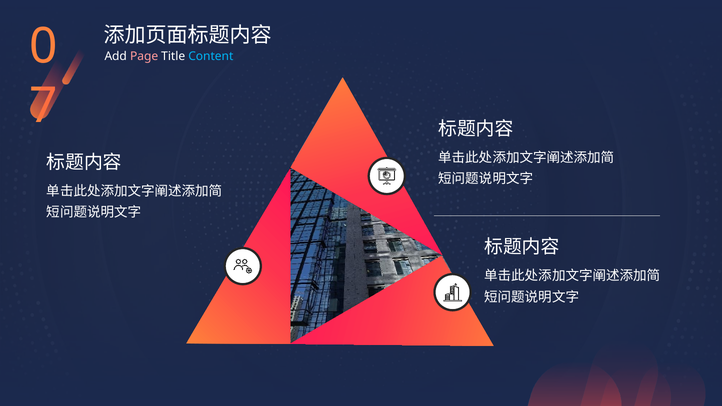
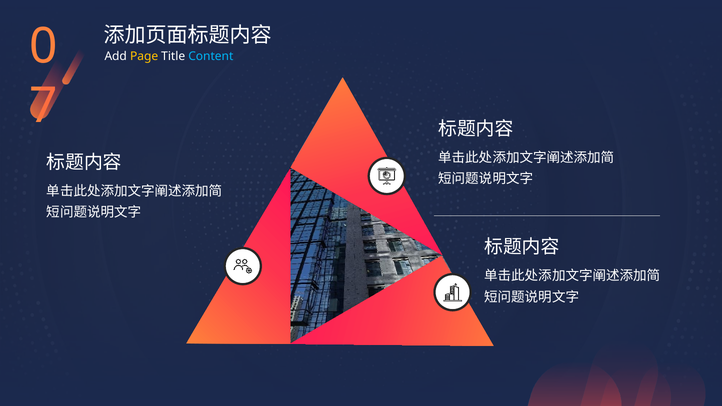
Page colour: pink -> yellow (144, 56)
